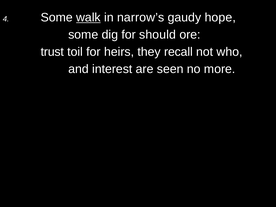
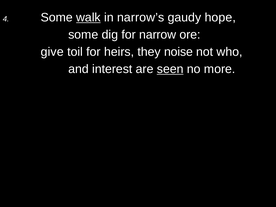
should: should -> narrow (158, 35)
trust: trust -> give (52, 52)
recall: recall -> noise (178, 52)
seen underline: none -> present (170, 69)
